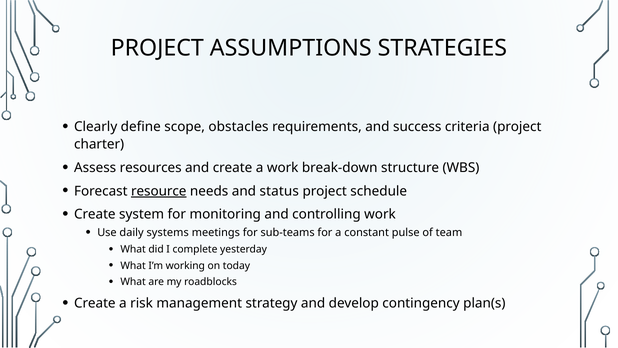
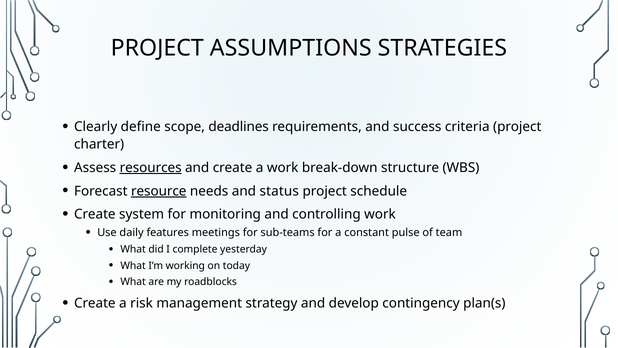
obstacles: obstacles -> deadlines (239, 127)
resources underline: none -> present (151, 168)
systems: systems -> features (168, 233)
